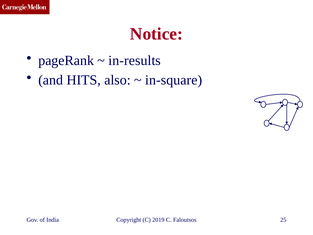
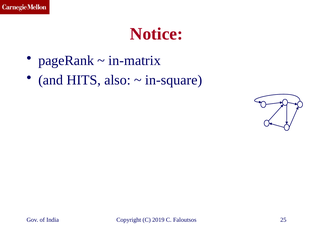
in-results: in-results -> in-matrix (135, 60)
